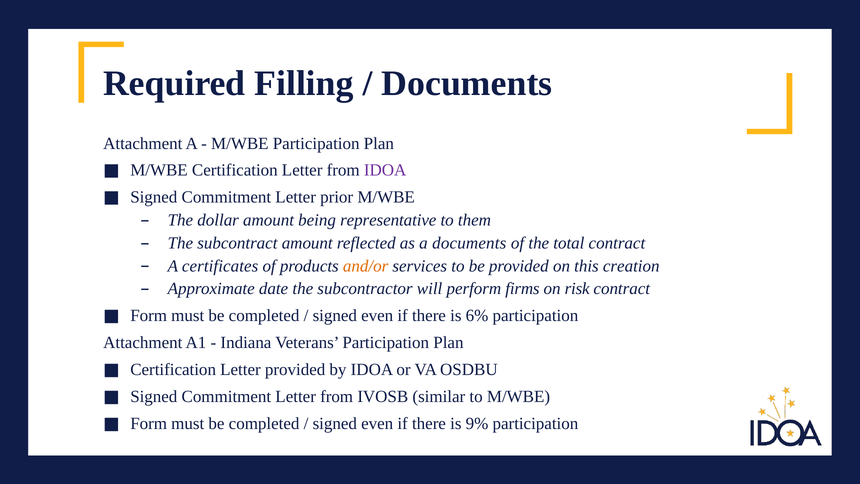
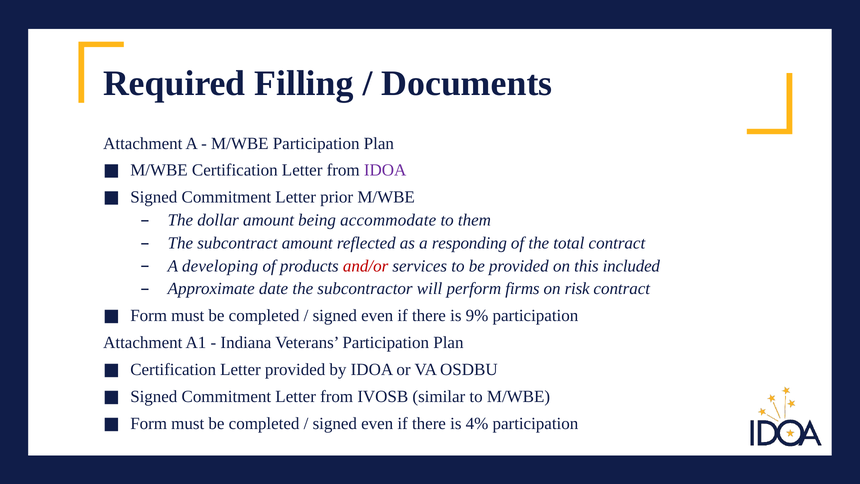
representative: representative -> accommodate (388, 220)
a documents: documents -> responding (469, 243)
certificates: certificates -> developing (220, 266)
and/or colour: orange -> red (366, 266)
creation: creation -> included (631, 266)
6%: 6% -> 9% (477, 316)
9%: 9% -> 4% (477, 423)
